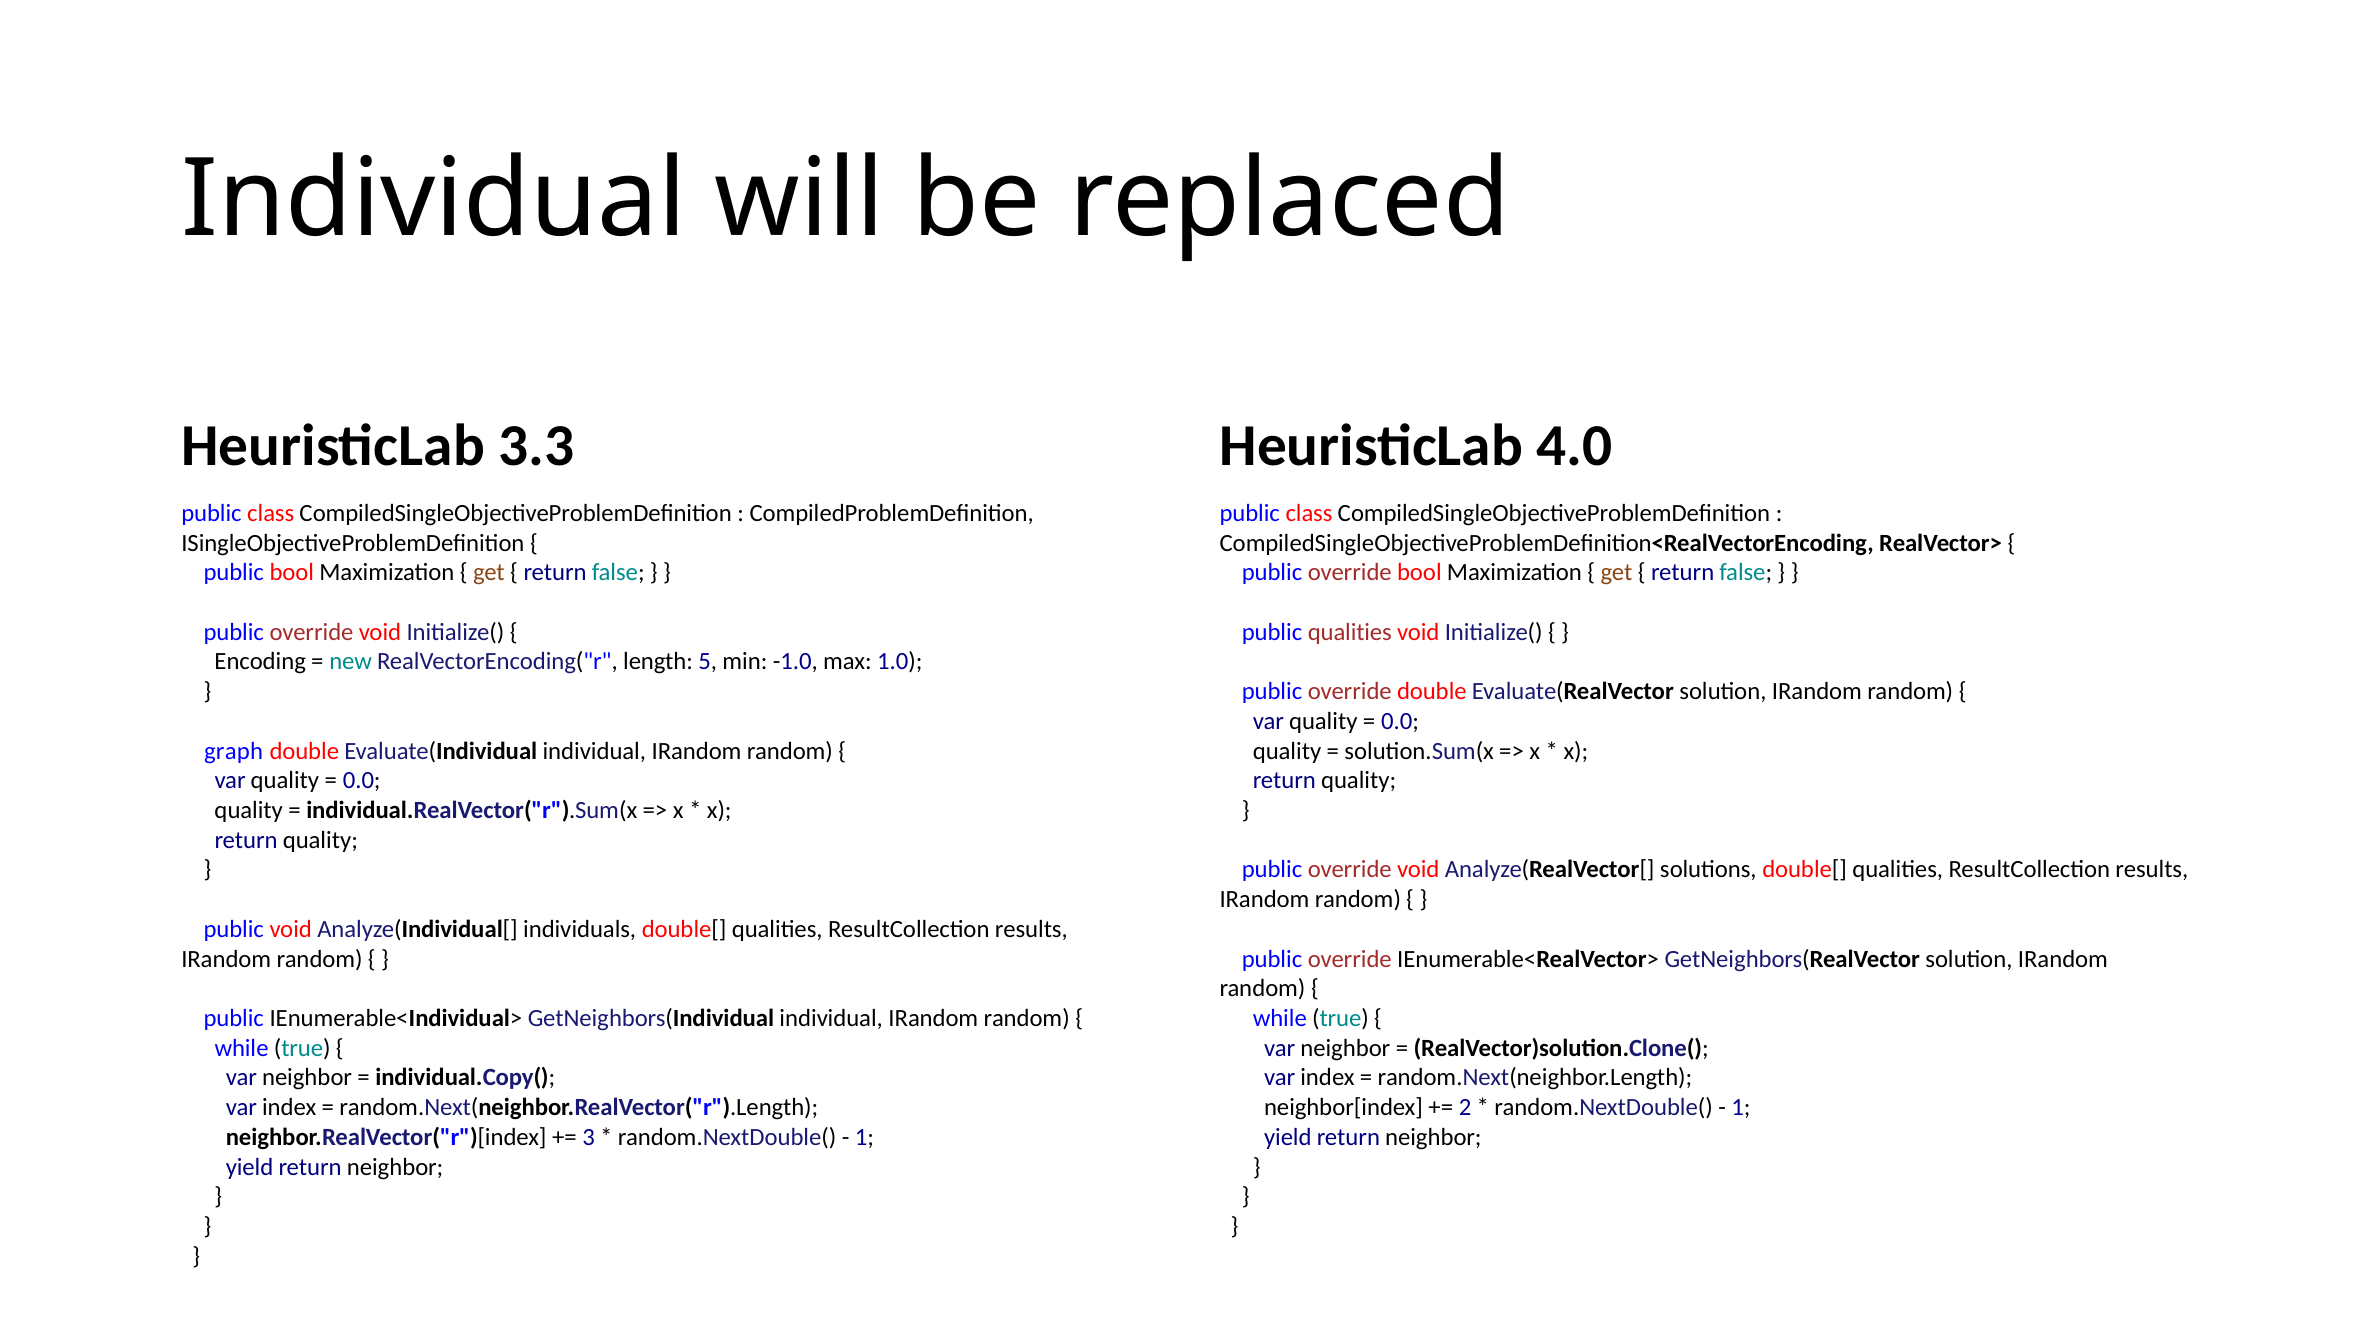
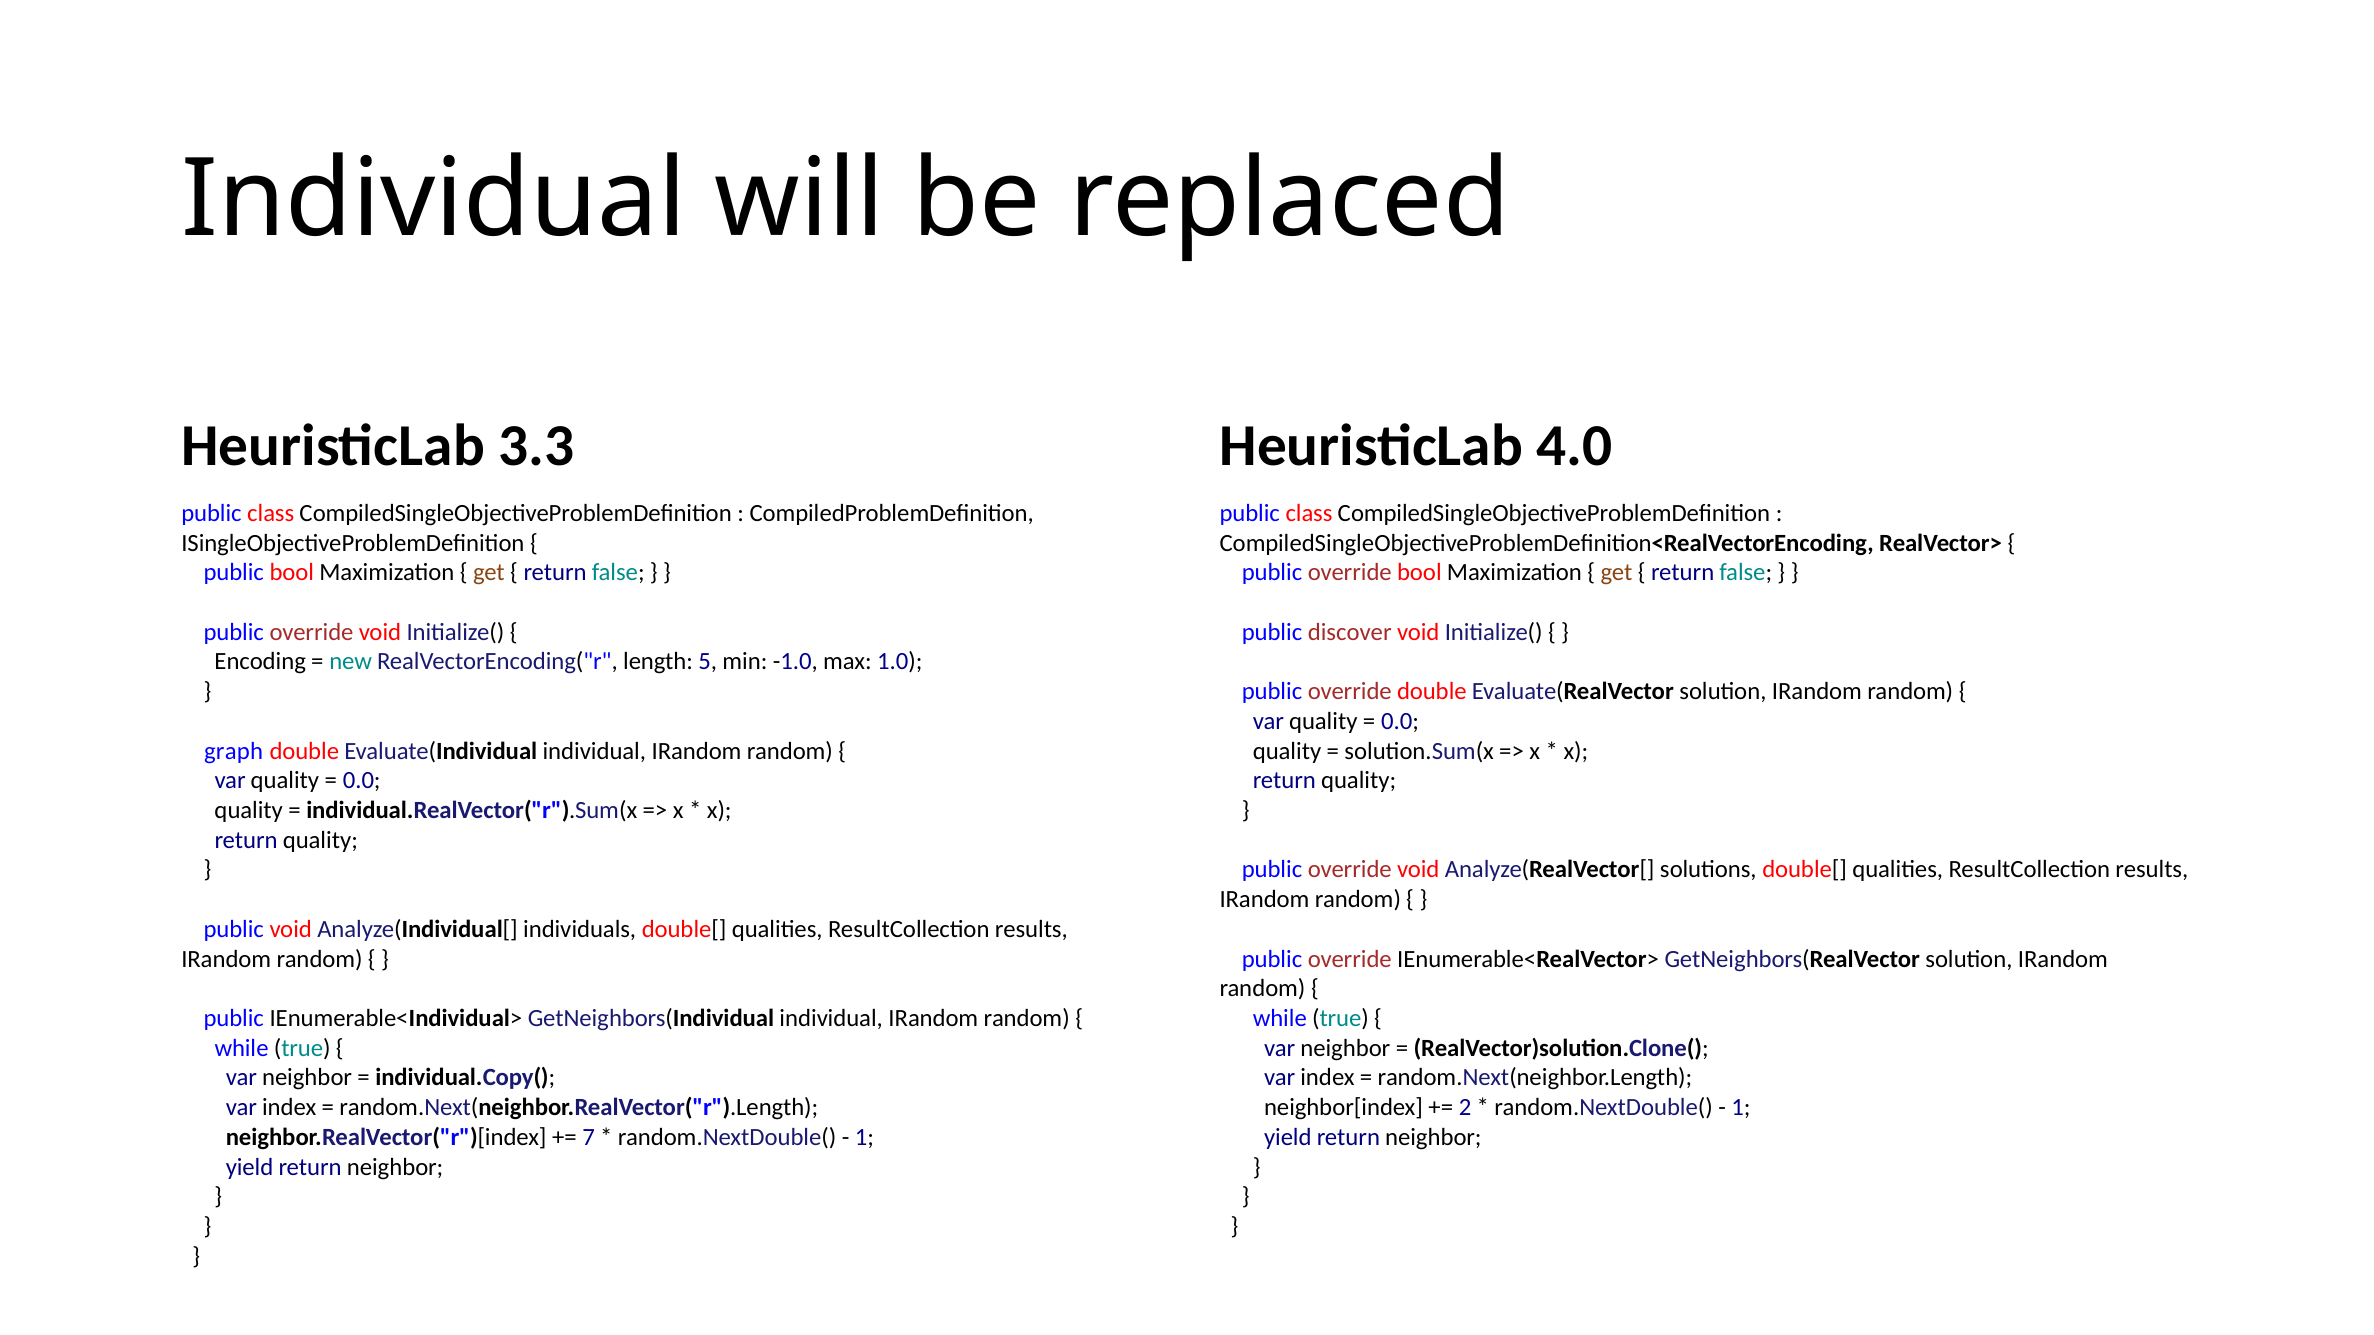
public qualities: qualities -> discover (1350, 632)
3: 3 -> 7 (589, 1137)
